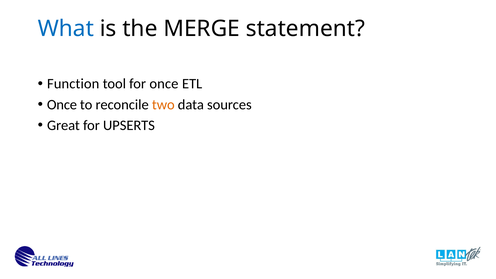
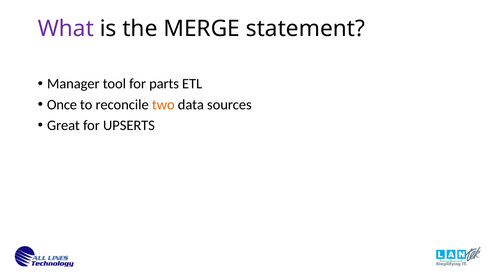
What colour: blue -> purple (66, 29)
Function: Function -> Manager (73, 84)
for once: once -> parts (164, 84)
